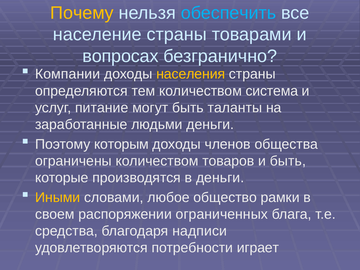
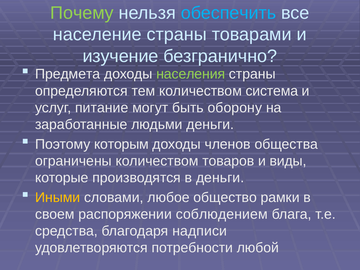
Почему colour: yellow -> light green (82, 13)
вопросах: вопросах -> изучение (120, 56)
Компании: Компании -> Предмета (68, 74)
населения colour: yellow -> light green (191, 74)
таланты: таланты -> оборону (235, 108)
и быть: быть -> виды (288, 161)
ограниченных: ограниченных -> соблюдением (222, 214)
играет: играет -> любой (258, 248)
